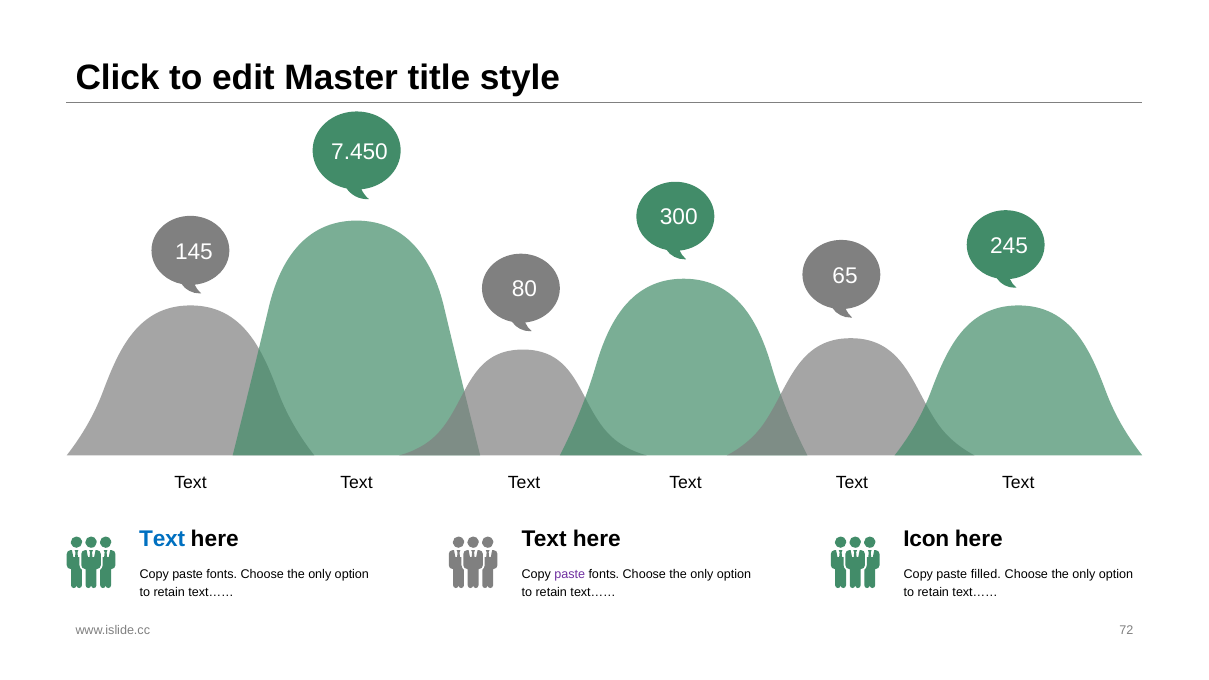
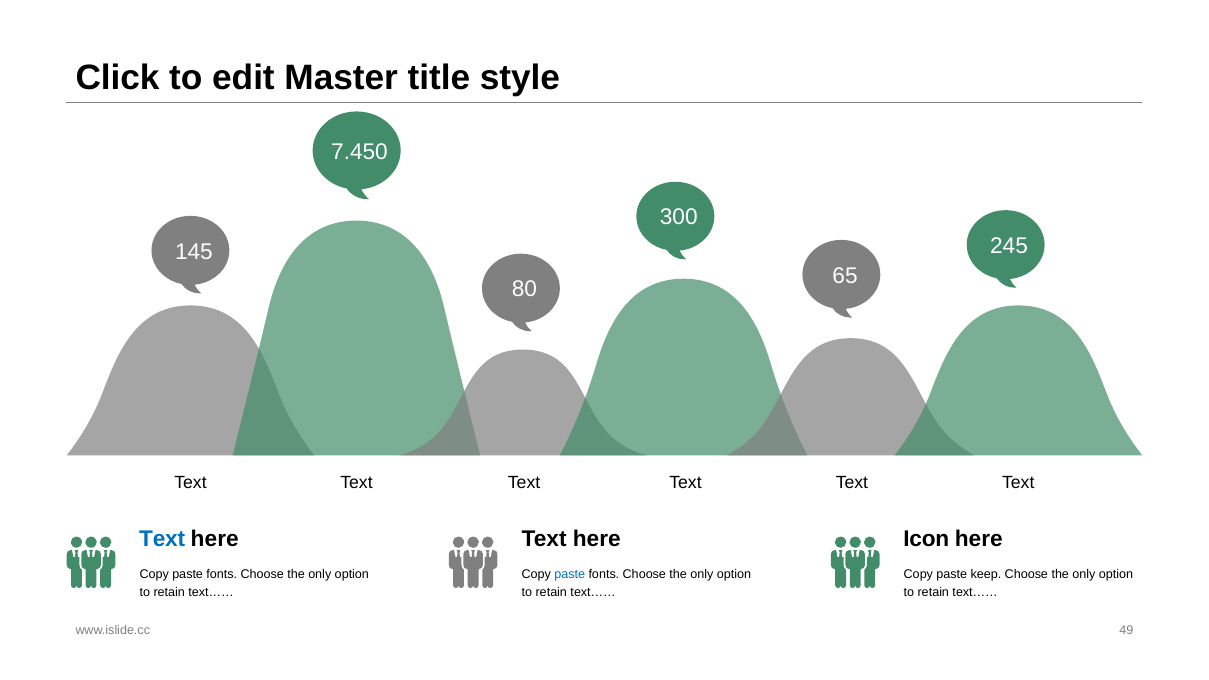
paste colour: purple -> blue (570, 574)
filled: filled -> keep (986, 574)
72: 72 -> 49 (1126, 630)
